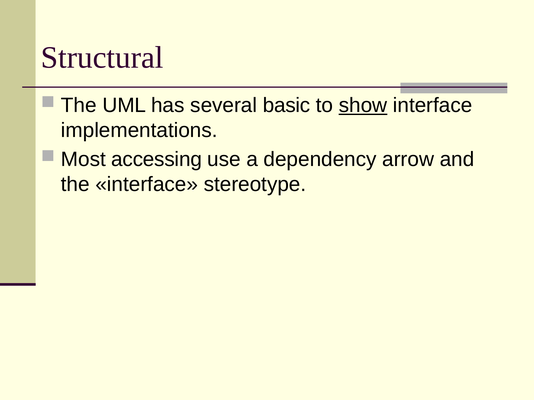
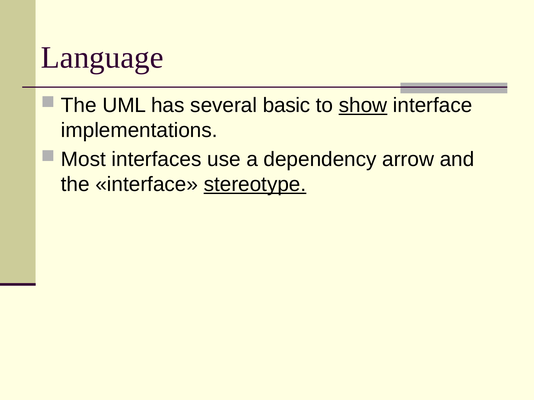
Structural: Structural -> Language (102, 58)
accessing: accessing -> interfaces (157, 160)
stereotype underline: none -> present (255, 185)
